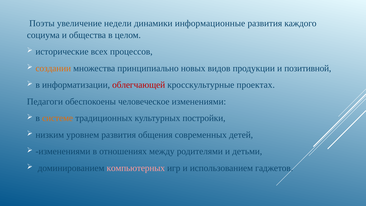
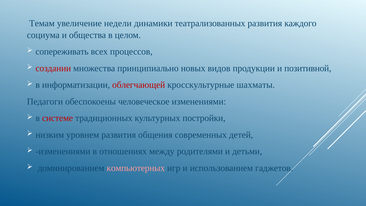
Поэты: Поэты -> Темам (42, 23)
информационные: информационные -> театрализованных (210, 23)
исторические: исторические -> сопереживать (62, 52)
создании colour: orange -> red (53, 68)
проектах: проектах -> шахматы (256, 85)
системе colour: orange -> red (58, 118)
